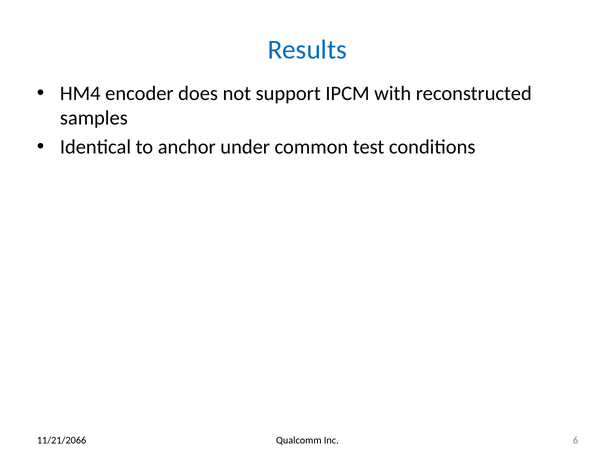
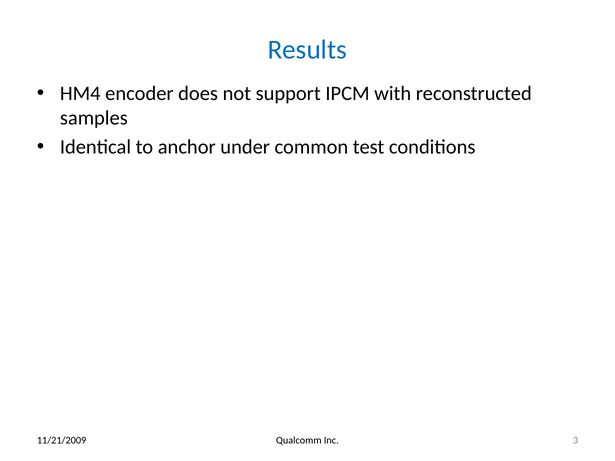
6: 6 -> 3 (576, 440)
11/21/2066: 11/21/2066 -> 11/21/2009 (62, 440)
